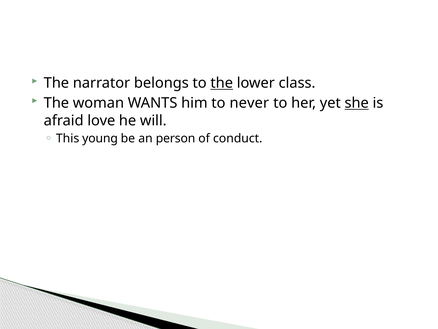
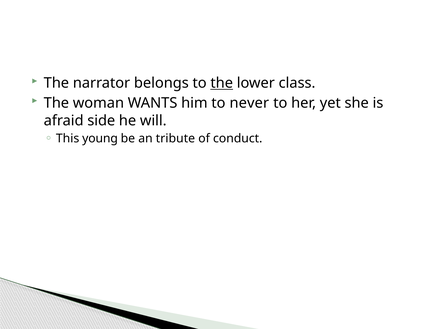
she underline: present -> none (357, 103)
love: love -> side (101, 120)
person: person -> tribute (175, 138)
